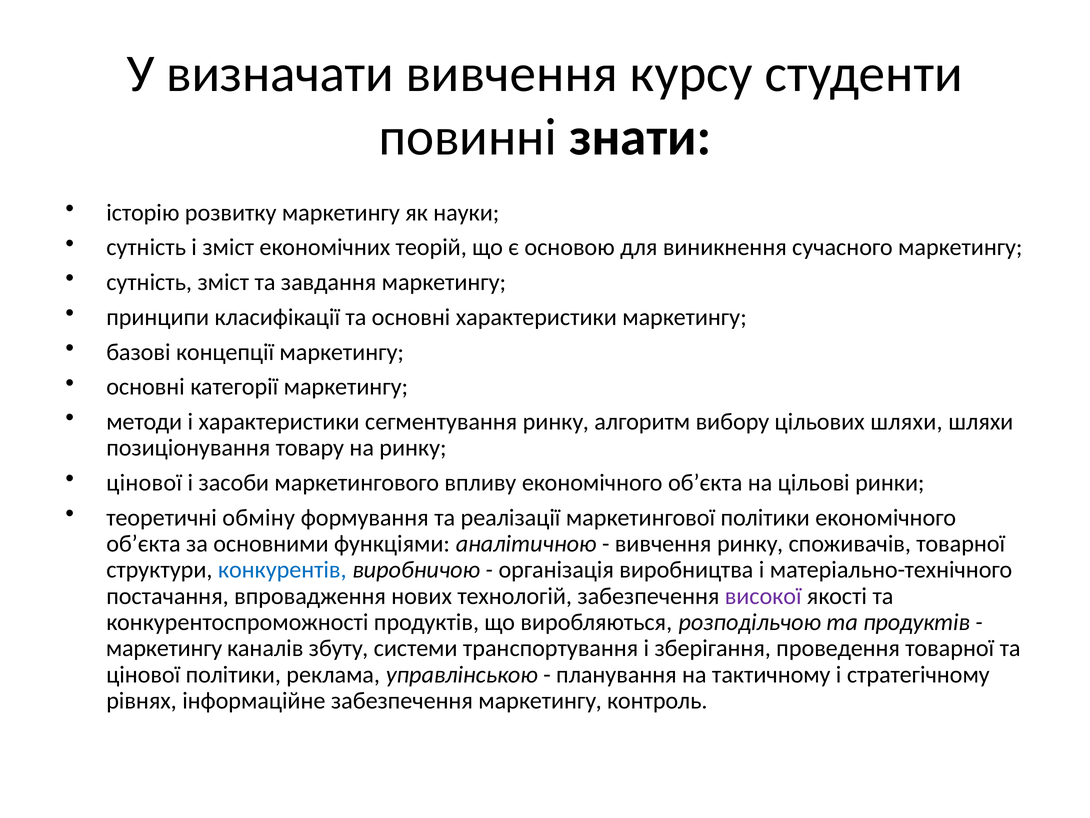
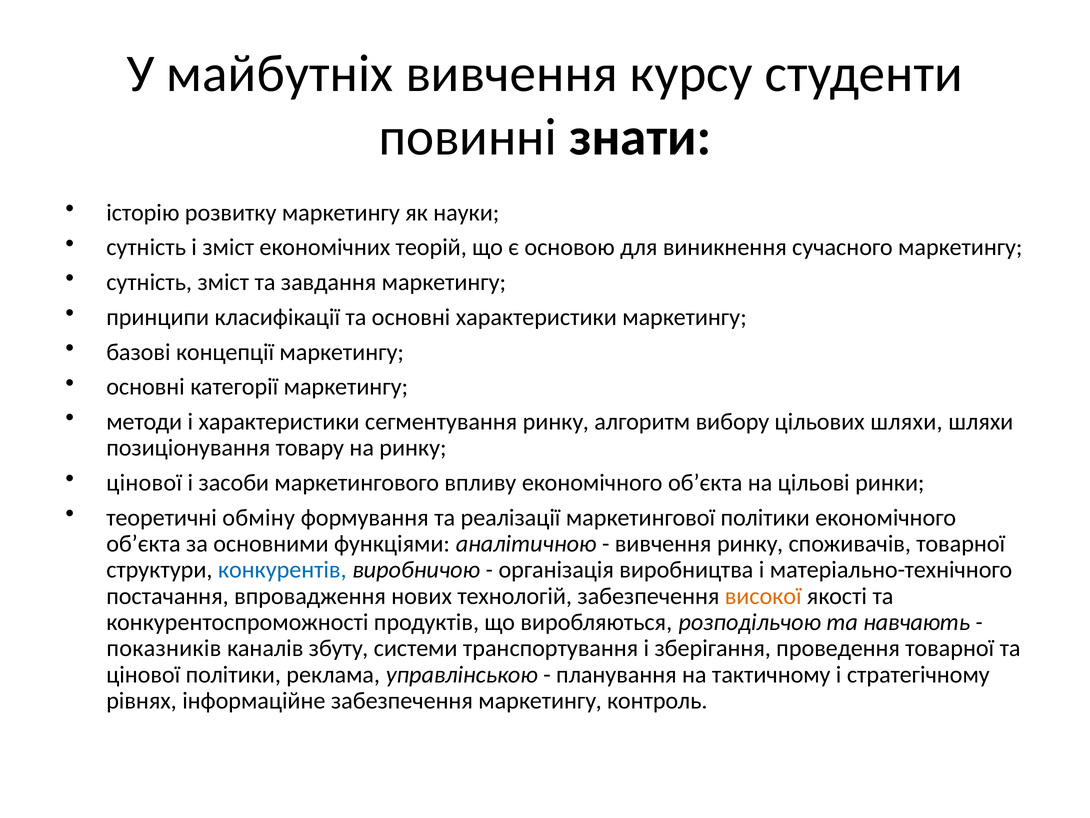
визначати: визначати -> майбутніх (280, 74)
високої colour: purple -> orange (763, 596)
та продуктів: продуктів -> навчають (917, 622)
маркетингу: маркетингу -> показників (164, 648)
